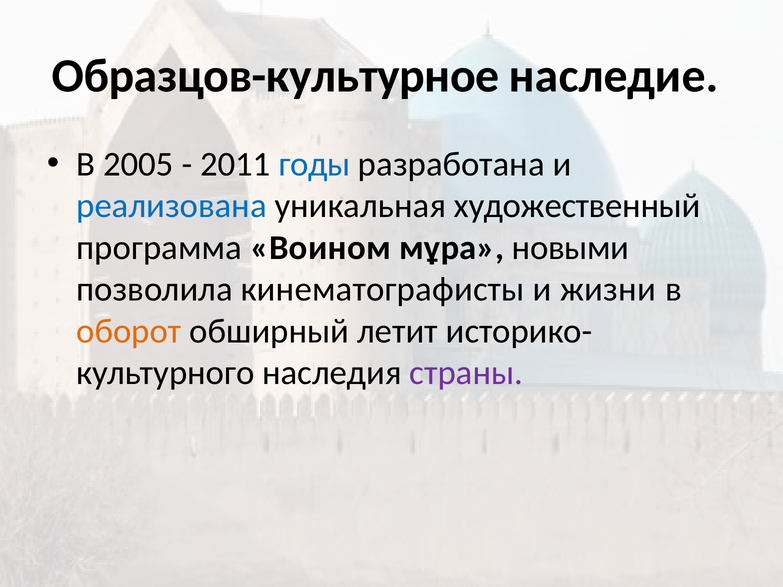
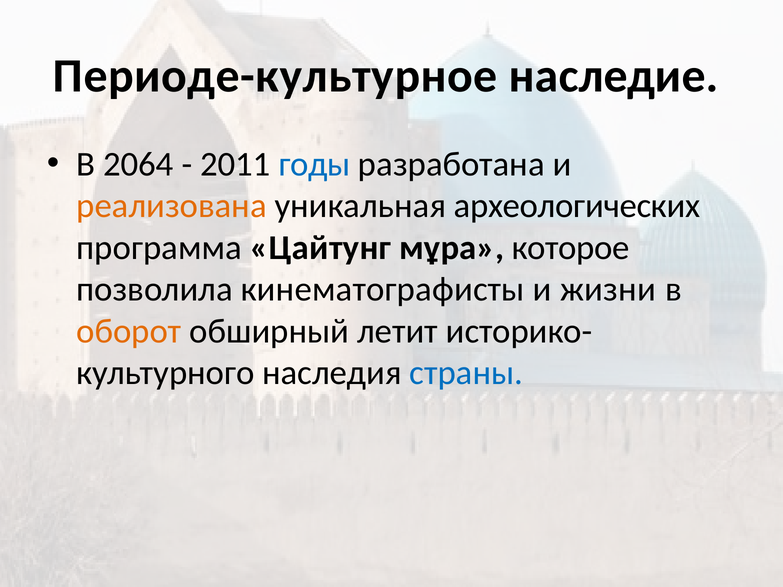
Образцов-культурное: Образцов-культурное -> Периоде-культурное (275, 76)
2005: 2005 -> 2064 (138, 164)
реализована colour: blue -> orange (172, 206)
художественный: художественный -> археологических (577, 206)
Воином: Воином -> Цайтунг (321, 248)
новыми: новыми -> которое (571, 248)
страны colour: purple -> blue (466, 373)
